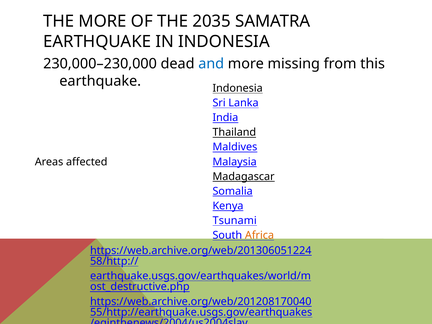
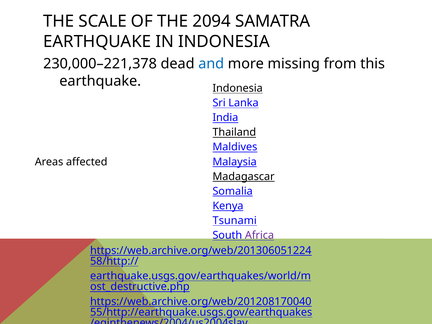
THE MORE: MORE -> SCALE (103, 21)
2035: 2035 -> 2094 (212, 21)
230,000–230,000: 230,000–230,000 -> 230,000–221,378 (100, 64)
Africa colour: orange -> purple (259, 235)
